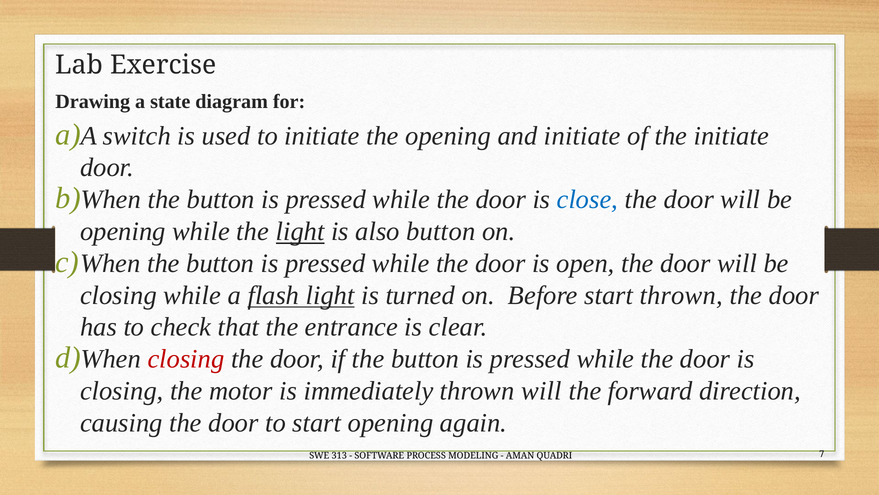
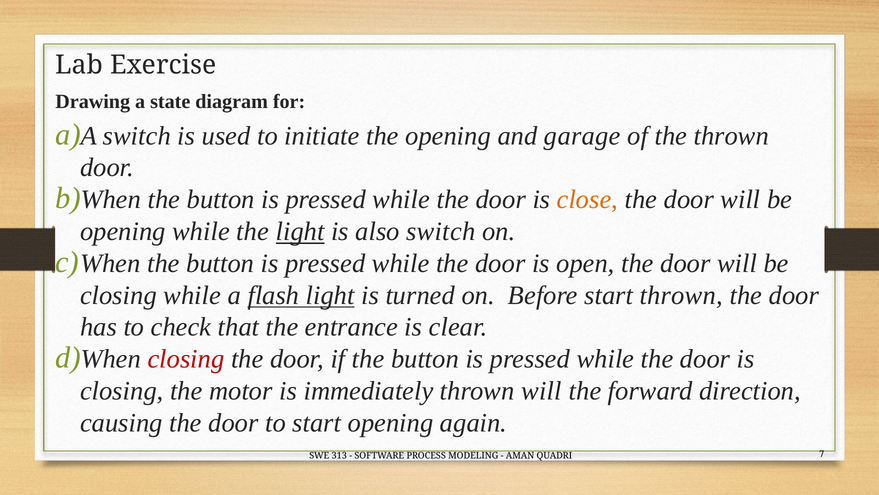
and initiate: initiate -> garage (582, 136)
the initiate: initiate -> thrown (731, 136)
close colour: blue -> orange (587, 199)
also button: button -> switch (441, 231)
